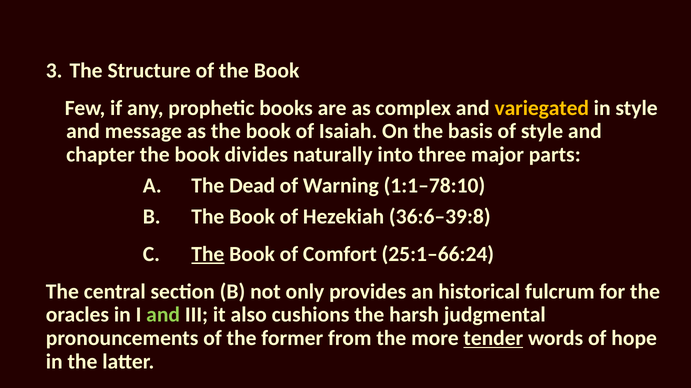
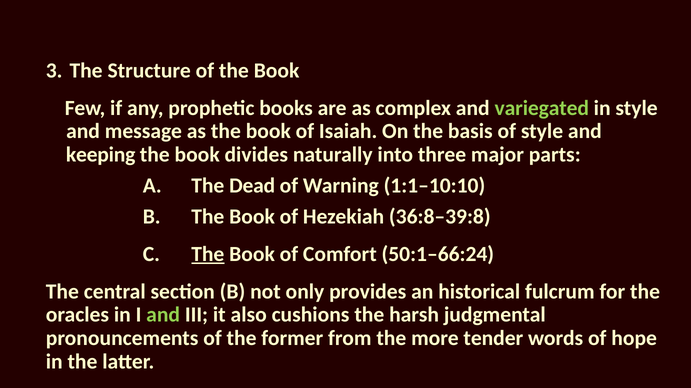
variegated colour: yellow -> light green (542, 108)
chapter: chapter -> keeping (101, 155)
1:1–78:10: 1:1–78:10 -> 1:1–10:10 (434, 186)
36:6–39:8: 36:6–39:8 -> 36:8–39:8 (440, 217)
25:1–66:24: 25:1–66:24 -> 50:1–66:24 (438, 255)
tender underline: present -> none (493, 339)
